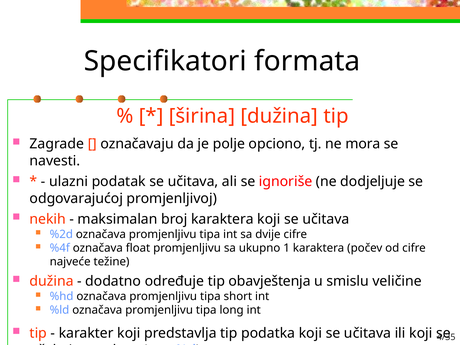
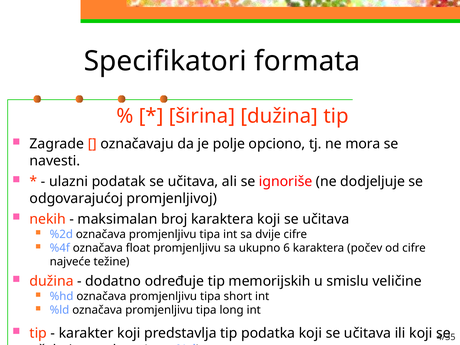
1: 1 -> 6 (287, 248)
obavještenja: obavještenja -> memorijskih (270, 281)
